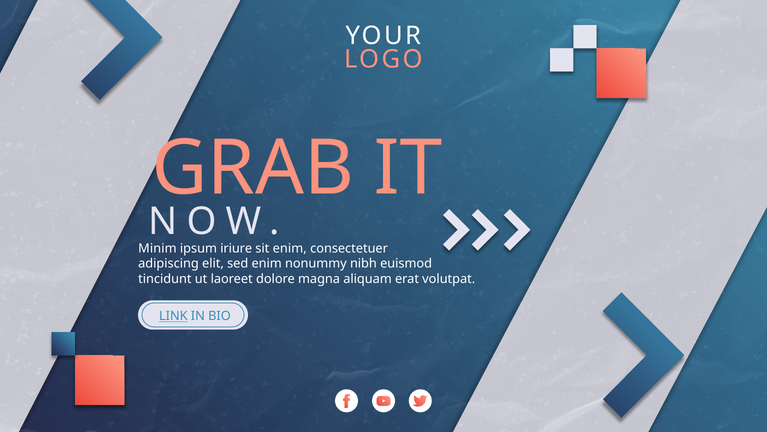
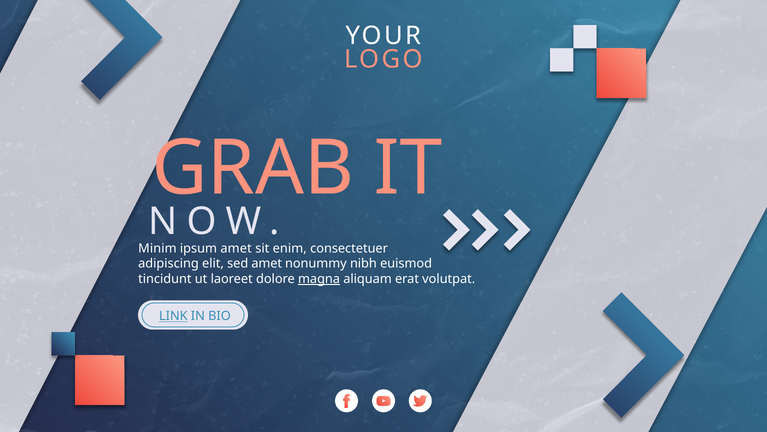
ipsum iriure: iriure -> amet (236, 248)
sed enim: enim -> amet (267, 263)
magna underline: none -> present (319, 279)
